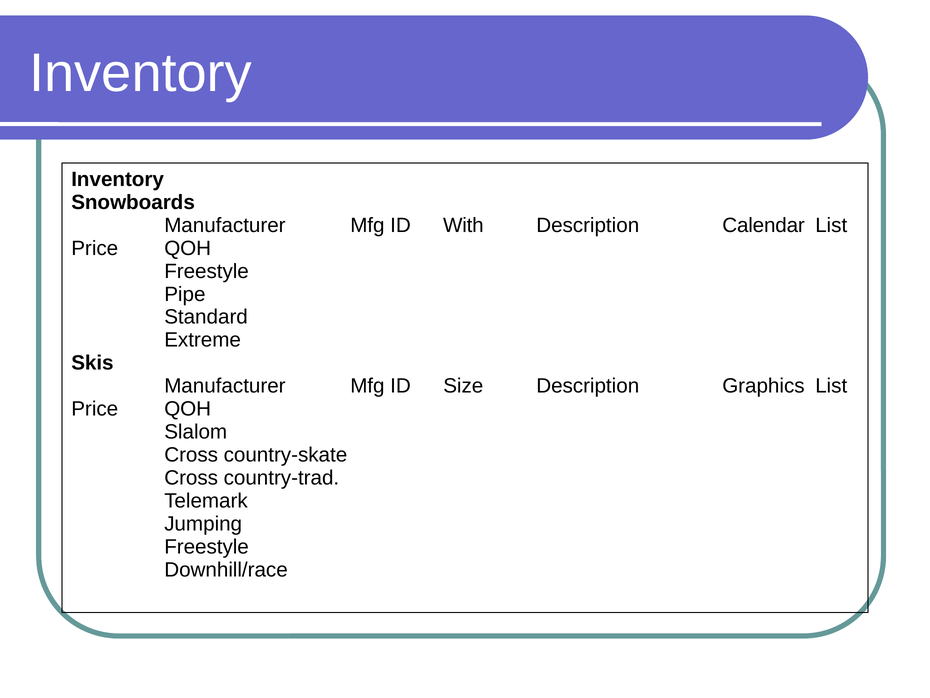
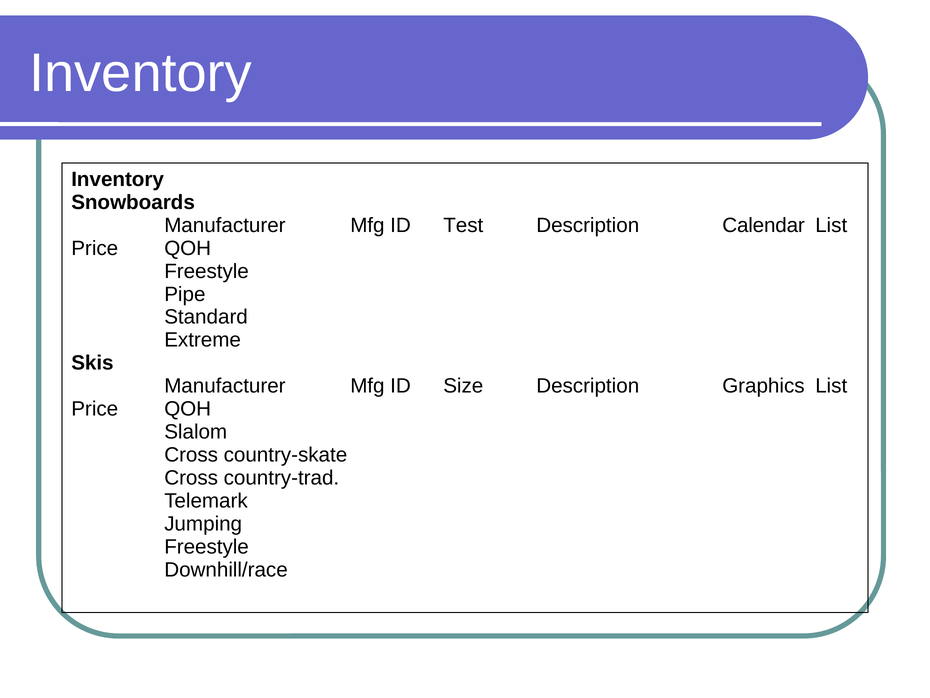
With: With -> Test (463, 225)
